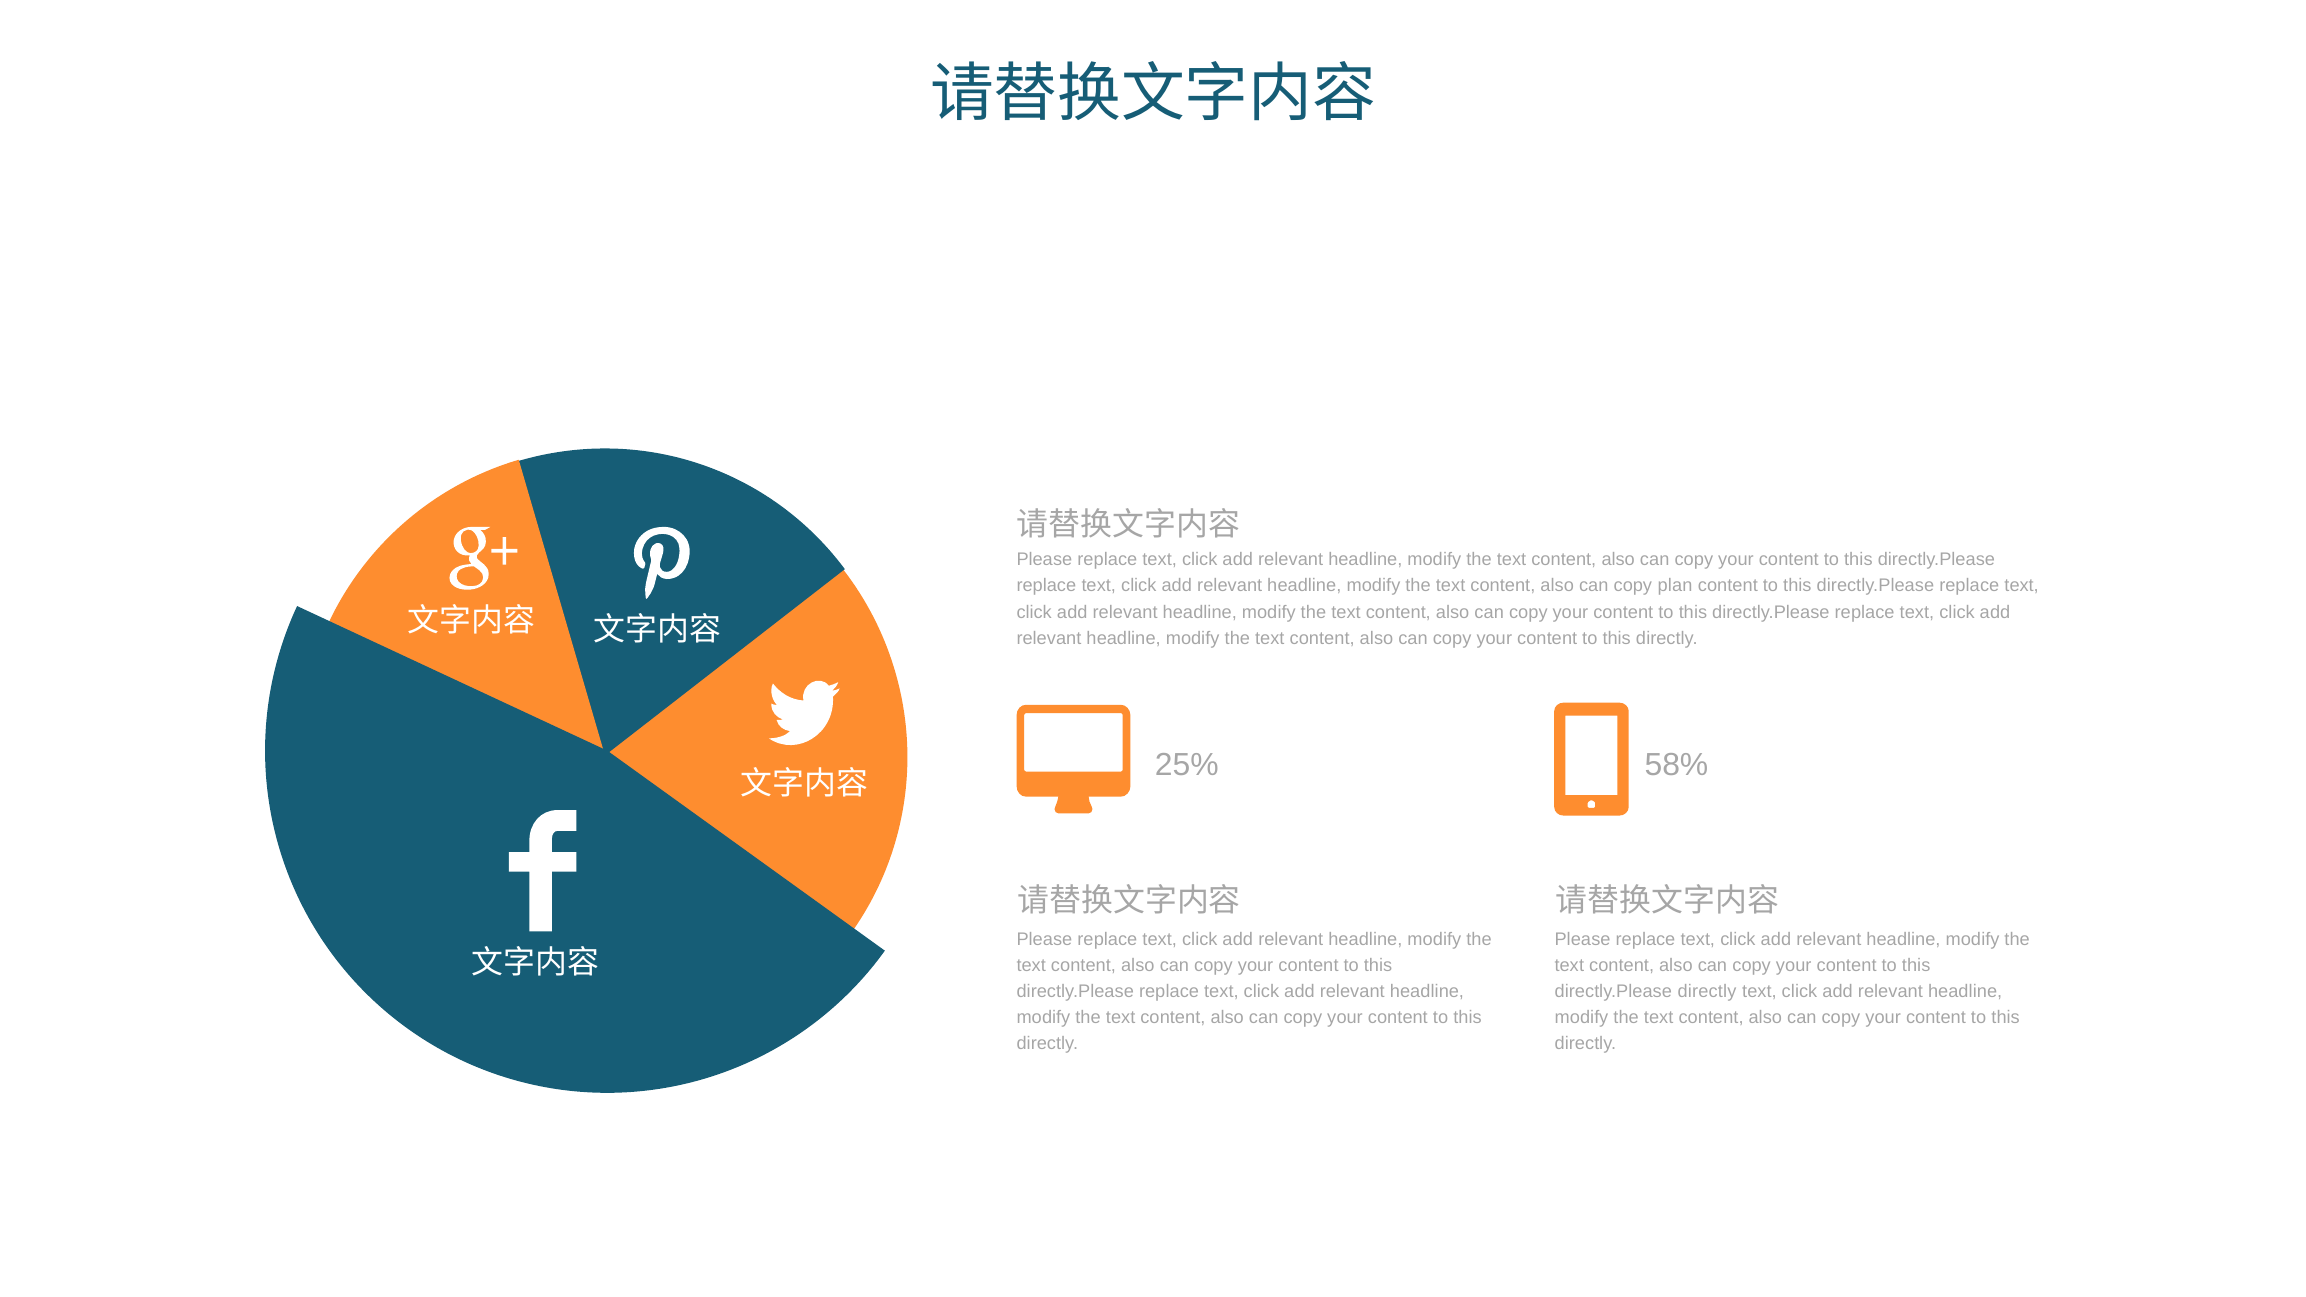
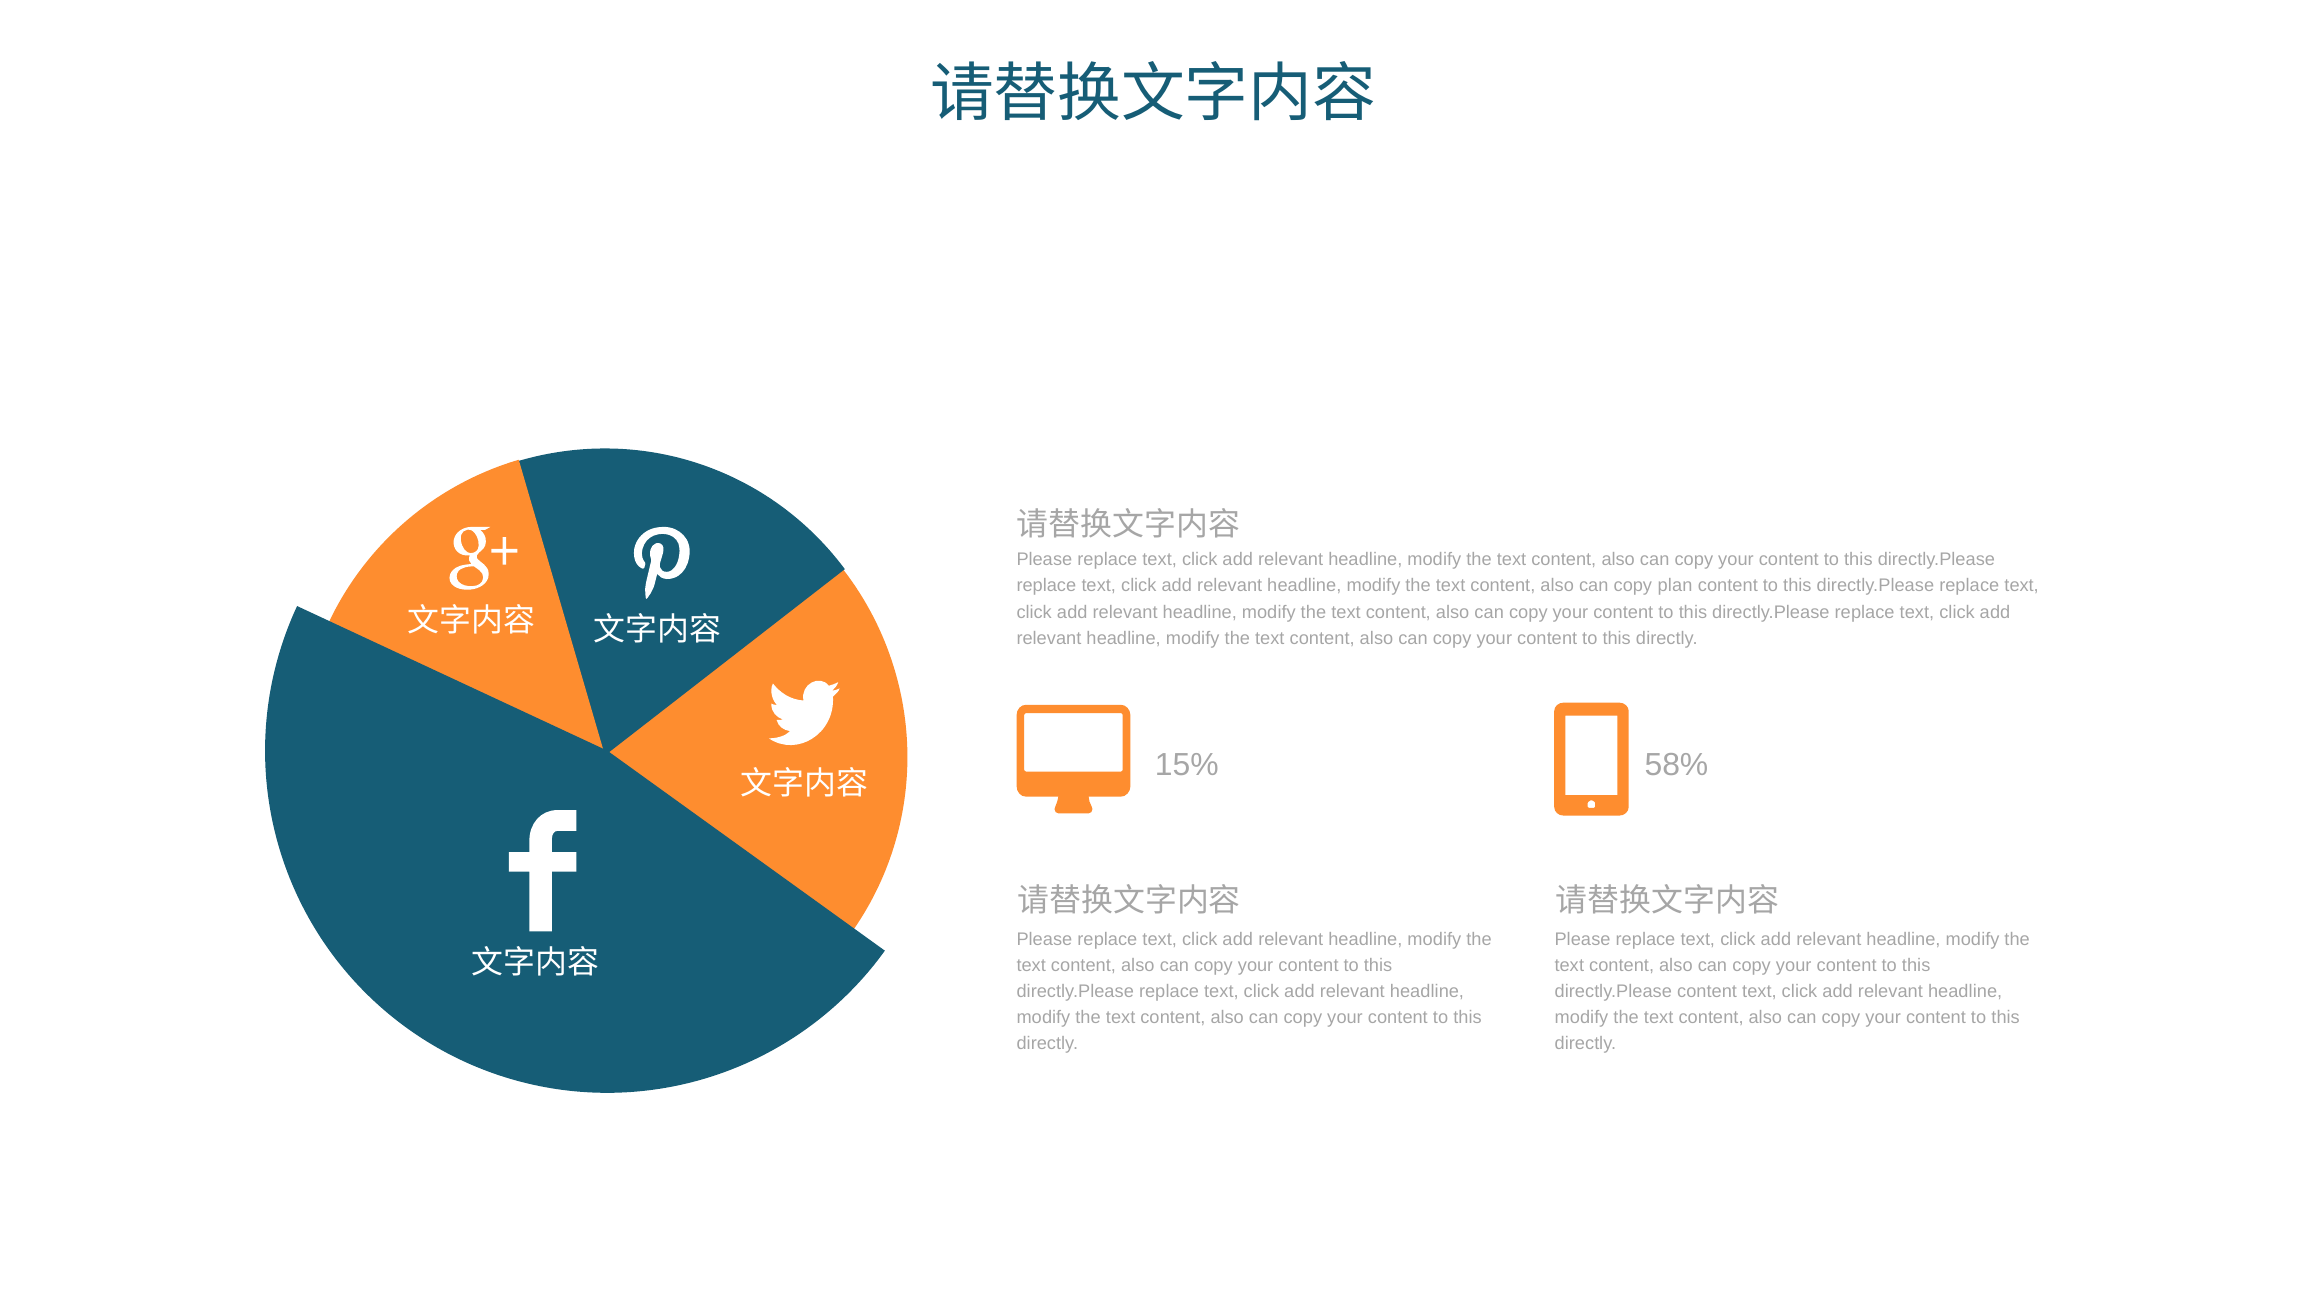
25%: 25% -> 15% (1187, 765)
directly.Please directly: directly -> content (1707, 992)
